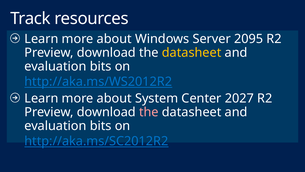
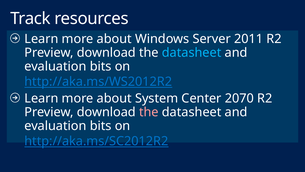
2095: 2095 -> 2011 (249, 39)
datasheet colour: yellow -> light blue (192, 52)
2027: 2027 -> 2070 (239, 98)
